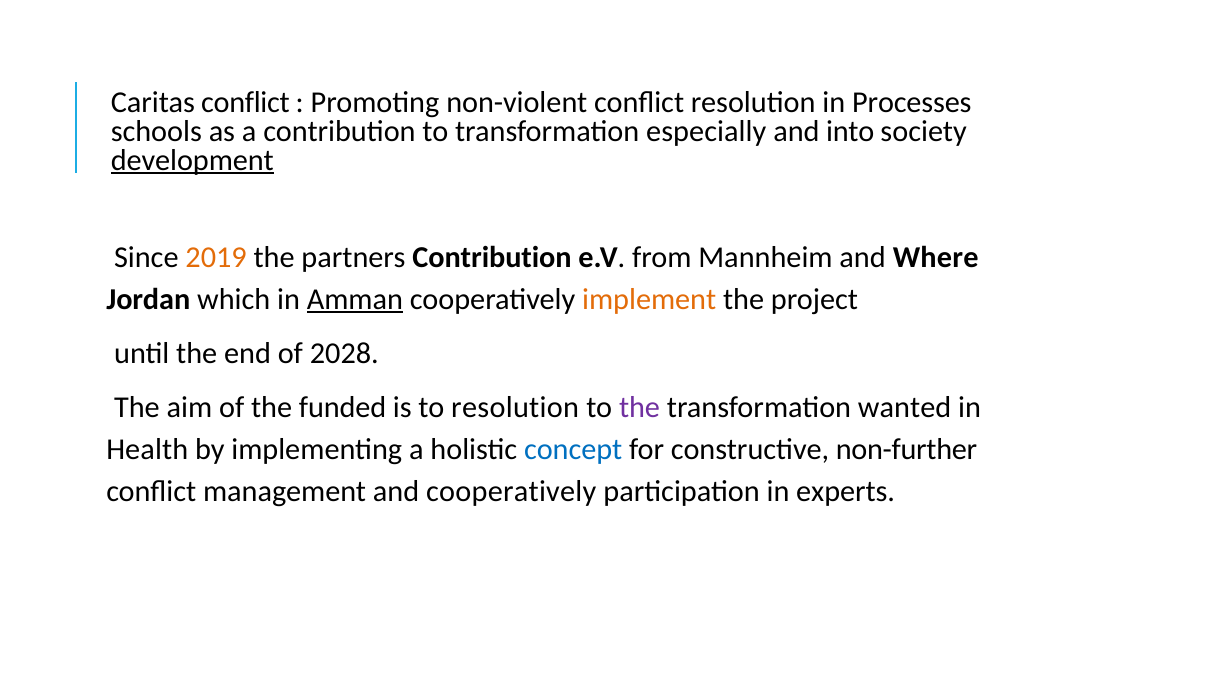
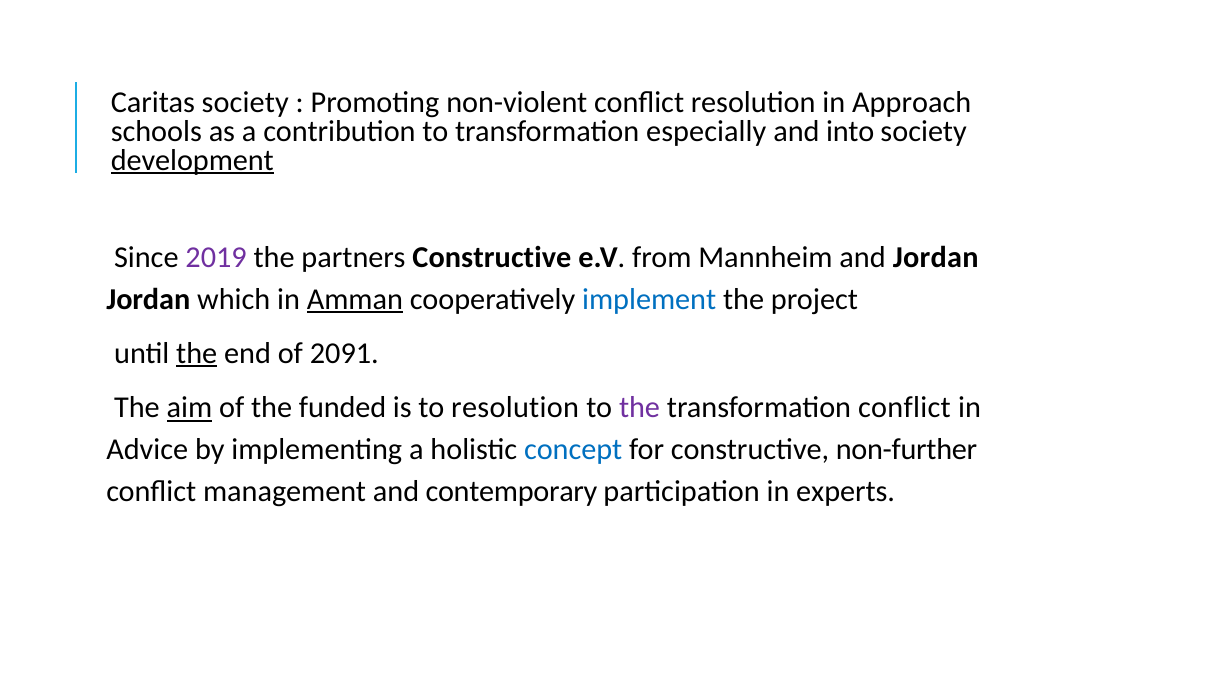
Caritas conflict: conflict -> society (245, 102)
Processes: Processes -> Approach (912, 102)
2019 colour: orange -> purple (216, 257)
partners Contribution: Contribution -> Constructive (492, 257)
and Where: Where -> Jordan (936, 257)
implement colour: orange -> blue (649, 299)
the underline: none -> present (197, 353)
2028: 2028 -> 2091 (344, 353)
aim underline: none -> present (189, 408)
transformation wanted: wanted -> conflict (904, 408)
Health: Health -> Advice (147, 450)
and cooperatively: cooperatively -> contemporary (511, 491)
